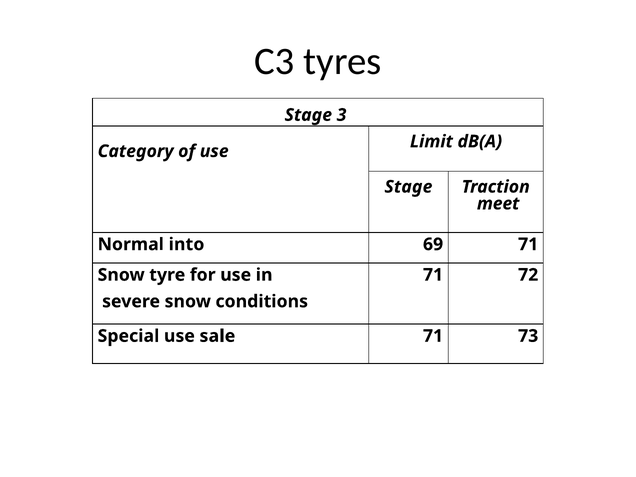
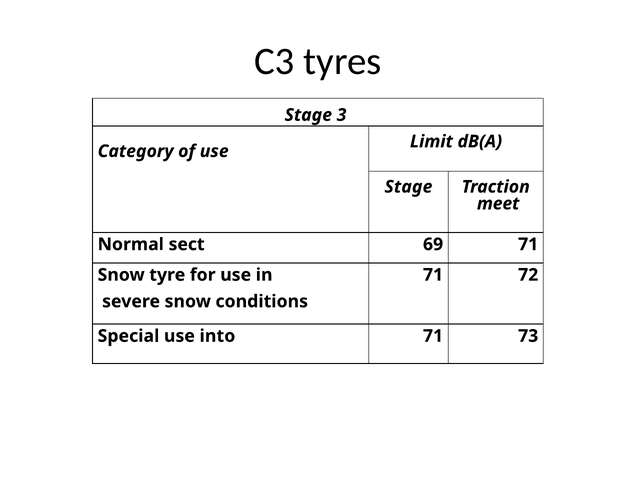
into: into -> sect (187, 244)
sale: sale -> into (217, 336)
